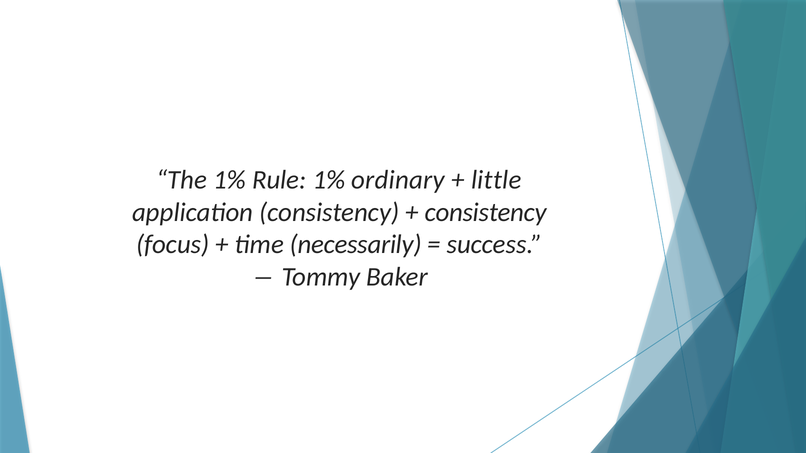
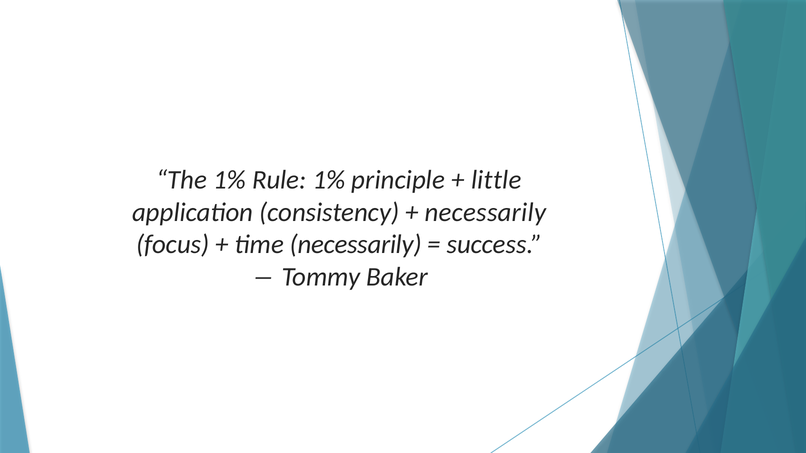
ordinary: ordinary -> principle (398, 180)
consistency: consistency -> necessarily (486, 212)
